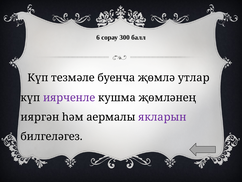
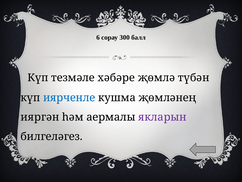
буенча: буенча -> хәбәре (116, 78)
утлар: утлар -> түбән (194, 78)
иярченле colour: purple -> blue (69, 97)
